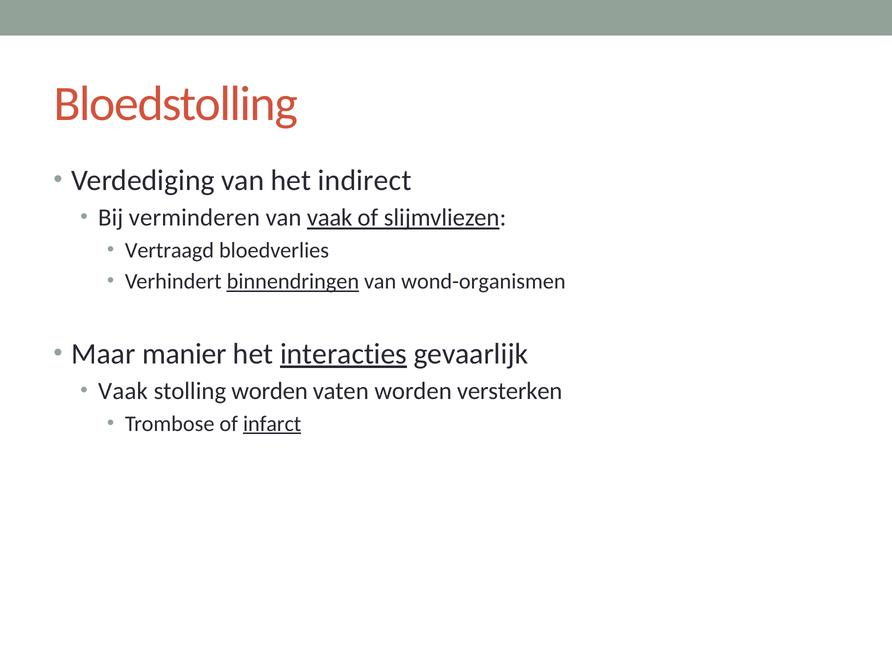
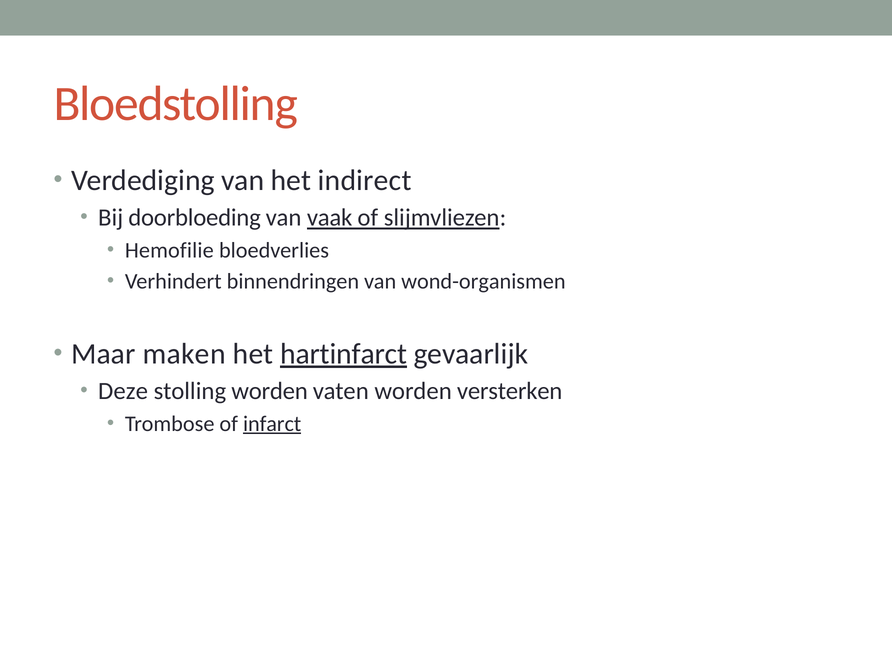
verminderen: verminderen -> doorbloeding (195, 218)
Vertraagd: Vertraagd -> Hemofilie (169, 250)
binnendringen underline: present -> none (293, 282)
manier: manier -> maken (184, 354)
interacties: interacties -> hartinfarct (344, 354)
Vaak: Vaak -> Deze (123, 391)
